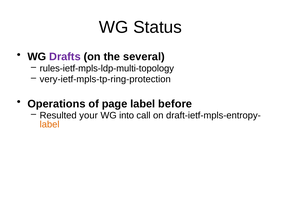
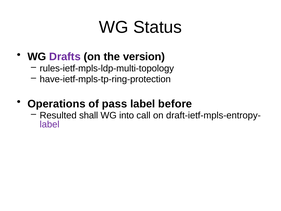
several: several -> version (144, 57)
very-ietf-mpls-tp-ring-protection: very-ietf-mpls-tp-ring-protection -> have-ietf-mpls-tp-ring-protection (105, 79)
page: page -> pass (115, 104)
your: your -> shall (89, 115)
label colour: orange -> purple (50, 124)
